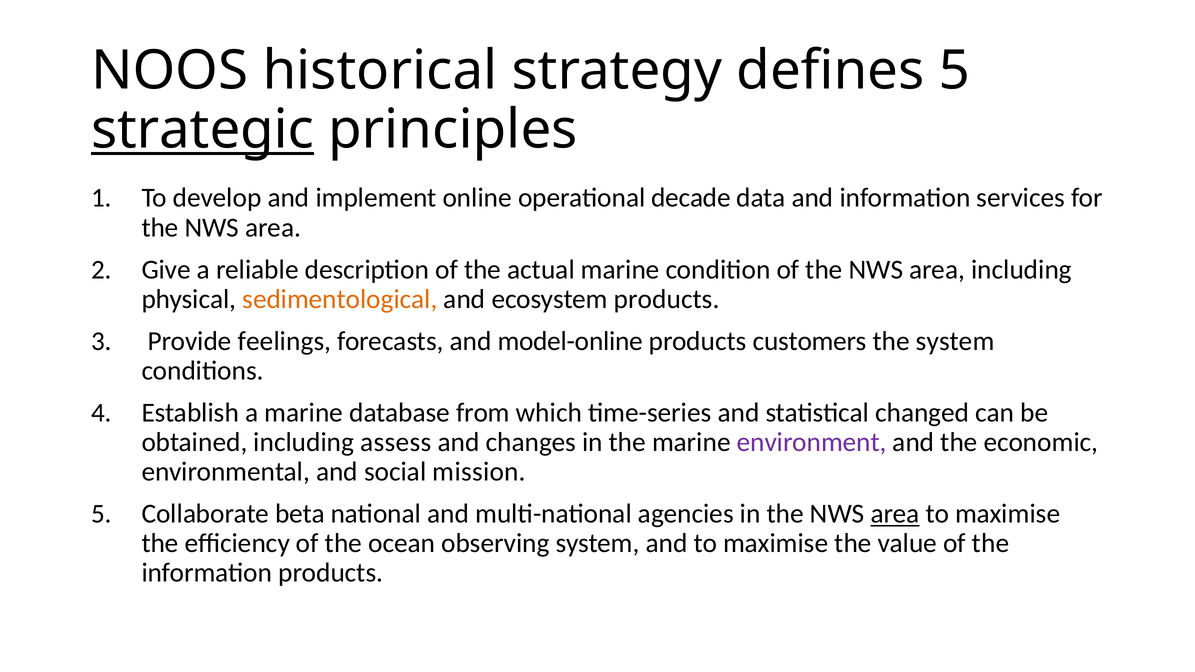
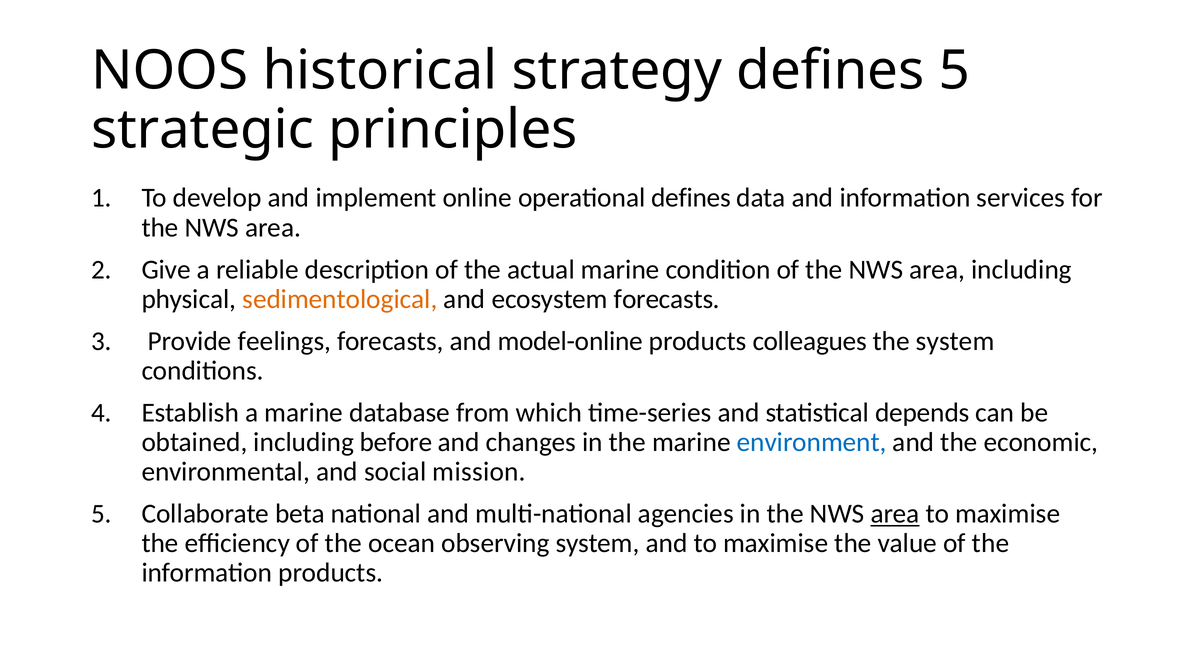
strategic underline: present -> none (203, 130)
operational decade: decade -> defines (691, 198)
ecosystem products: products -> forecasts (667, 299)
customers: customers -> colleagues (810, 341)
changed: changed -> depends (922, 413)
assess: assess -> before (396, 442)
environment colour: purple -> blue (812, 442)
